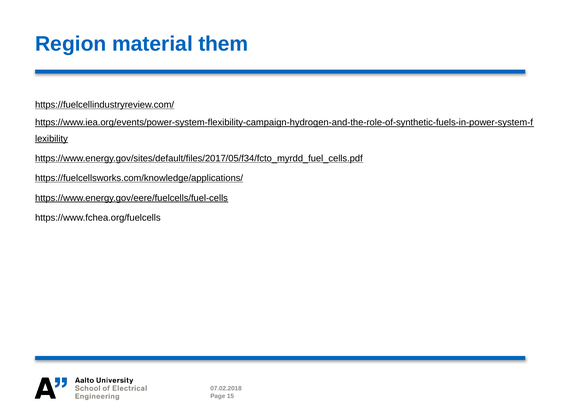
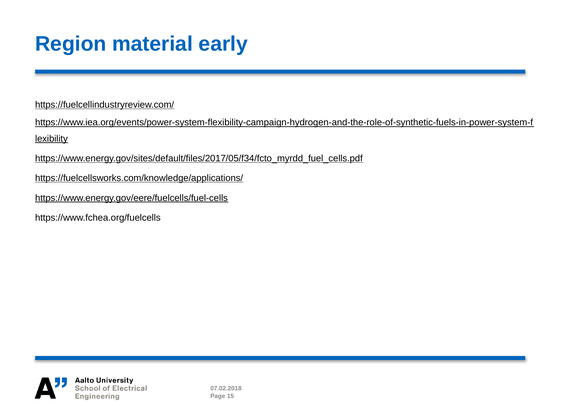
them: them -> early (223, 44)
